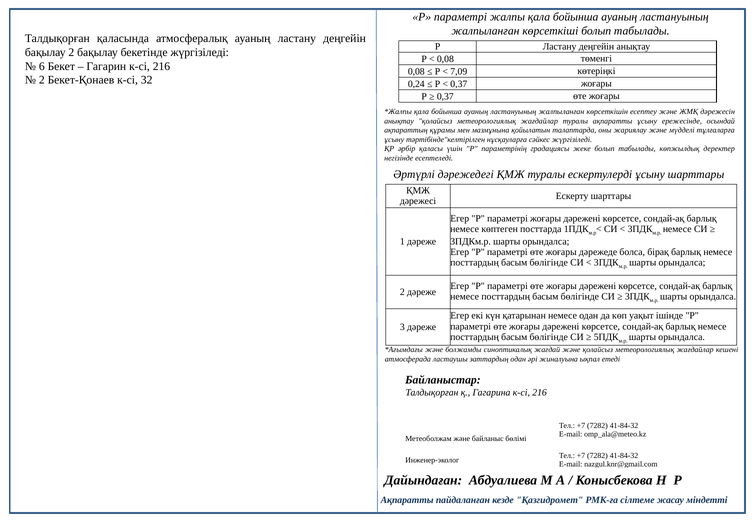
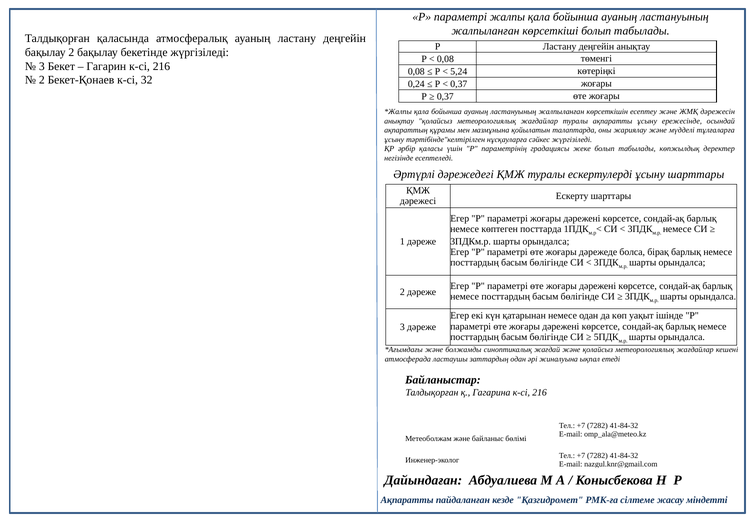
6: 6 -> 3 (42, 66)
7,09: 7,09 -> 5,24 (459, 72)
